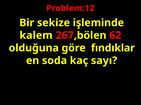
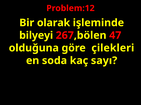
sekize: sekize -> olarak (54, 23)
kalem: kalem -> bilyeyi (36, 36)
62: 62 -> 47 (115, 36)
fındıklar: fındıklar -> çilekleri (113, 48)
